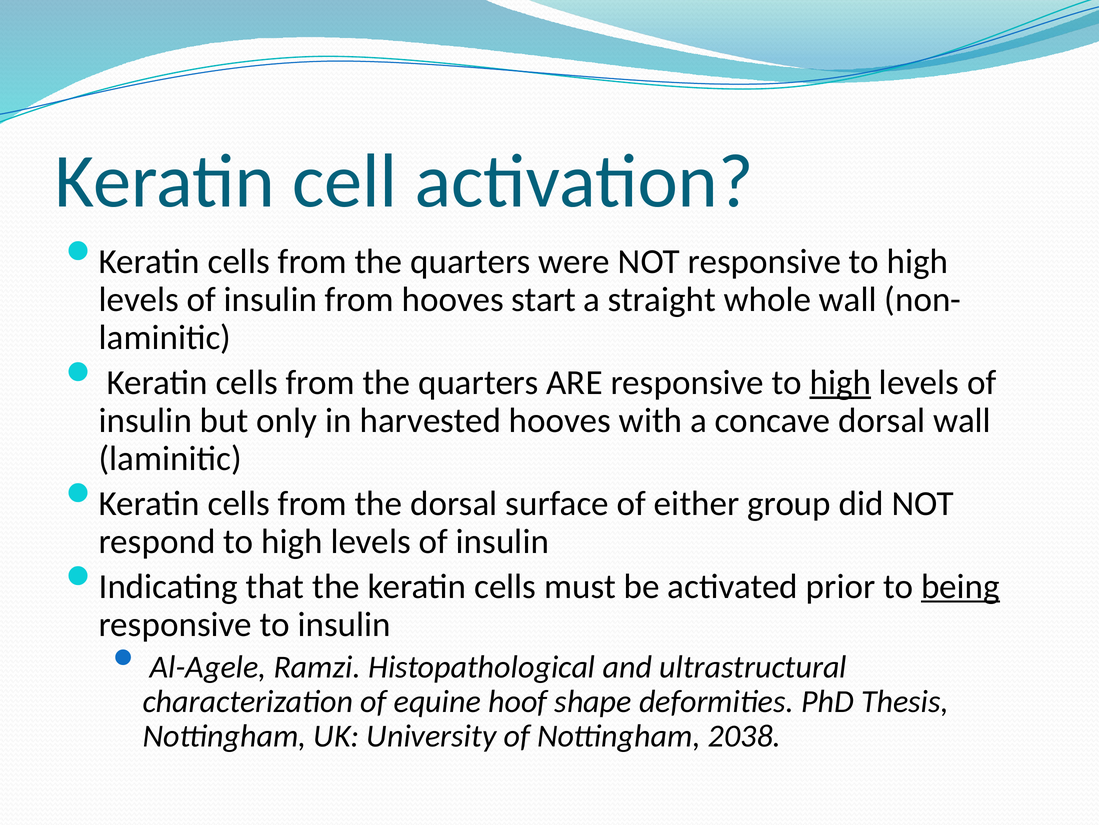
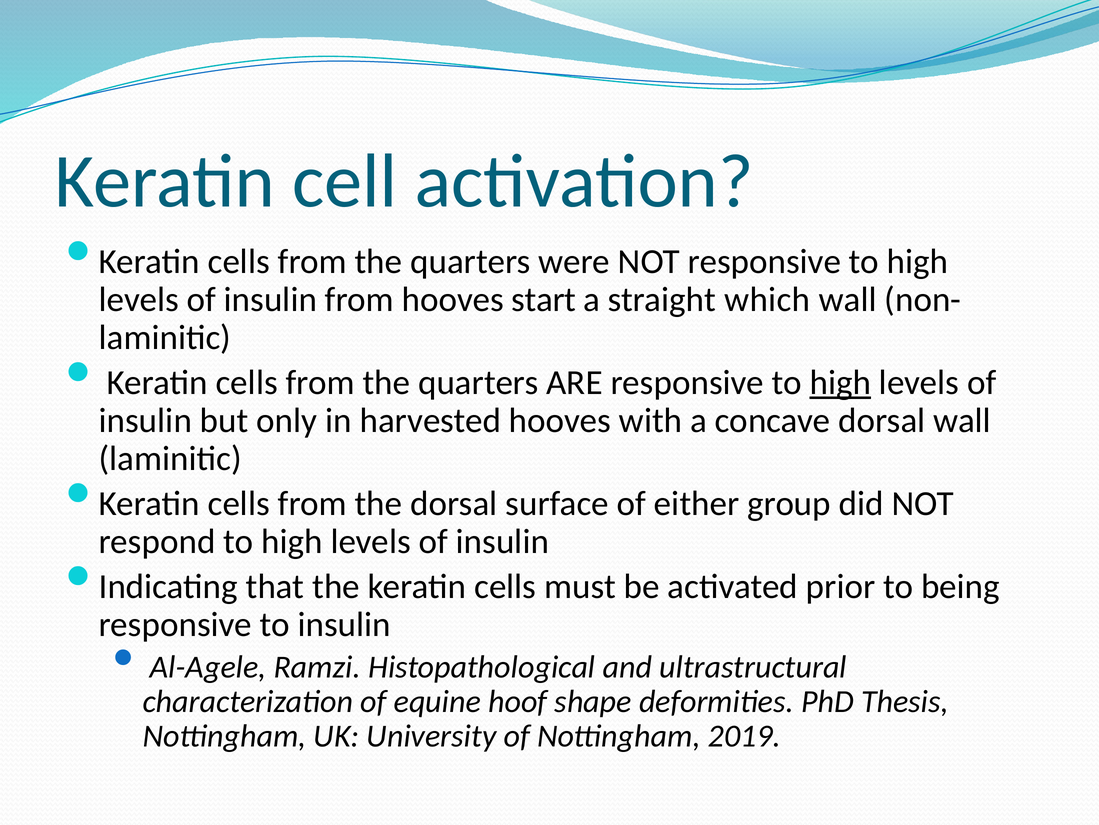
whole: whole -> which (767, 299)
being underline: present -> none (960, 586)
2038: 2038 -> 2019 (744, 736)
